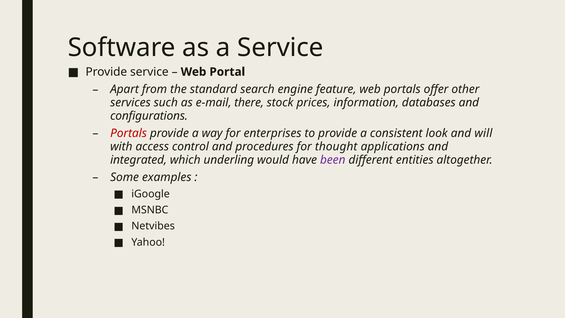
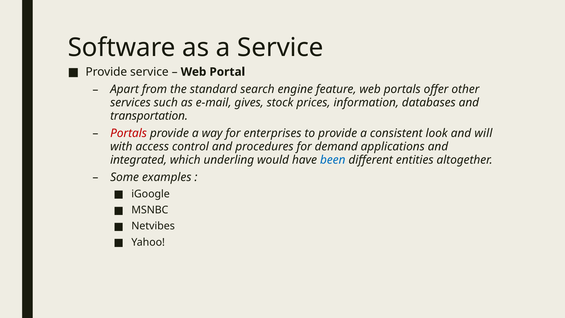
there: there -> gives (249, 103)
configurations: configurations -> transportation (149, 116)
thought: thought -> demand (336, 146)
been colour: purple -> blue (333, 160)
